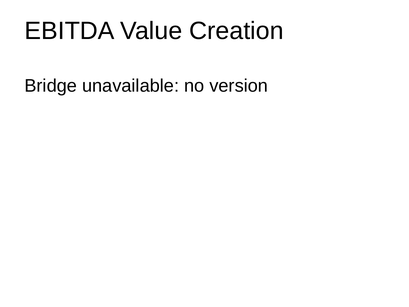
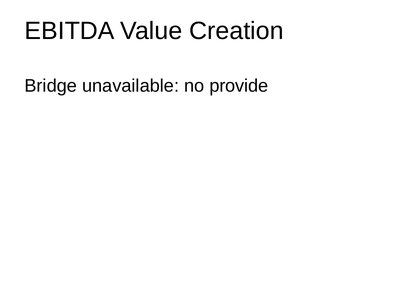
version: version -> provide (239, 86)
